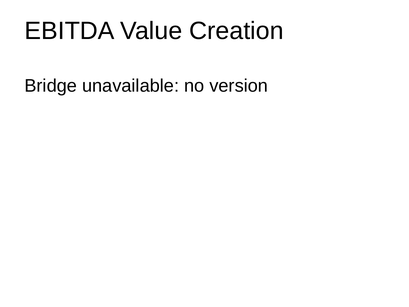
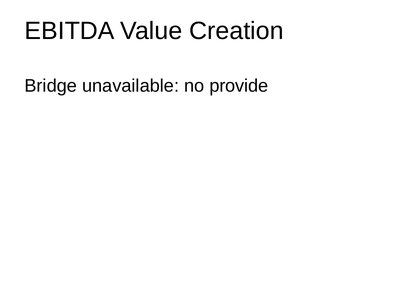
version: version -> provide (239, 86)
